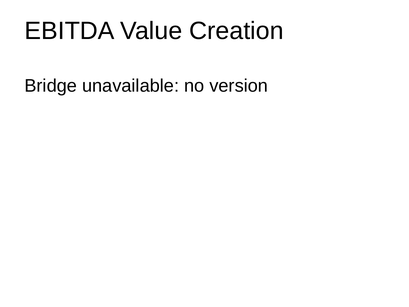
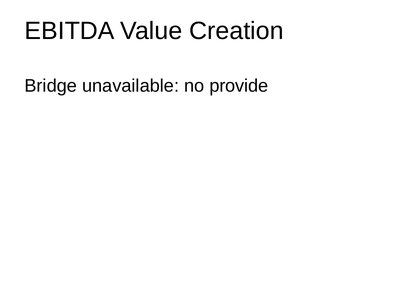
version: version -> provide (239, 86)
